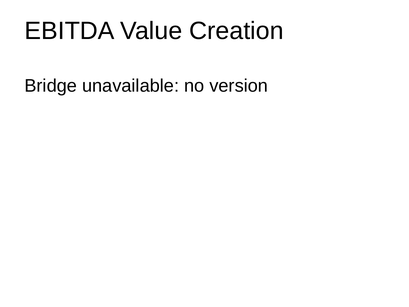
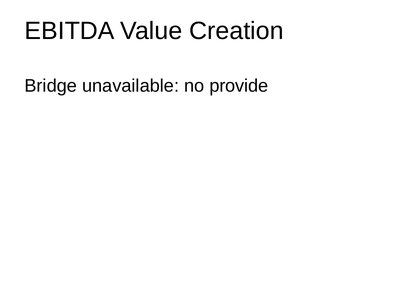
version: version -> provide (239, 86)
